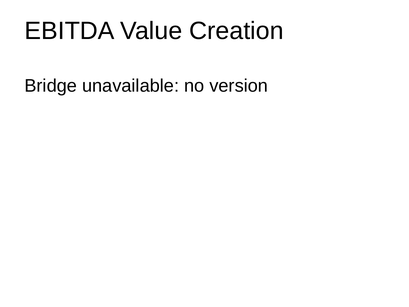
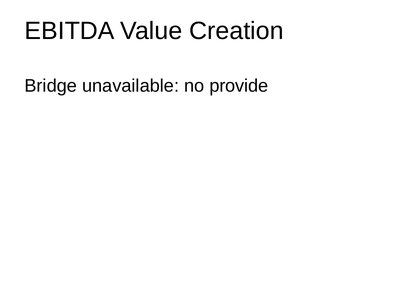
version: version -> provide (239, 86)
